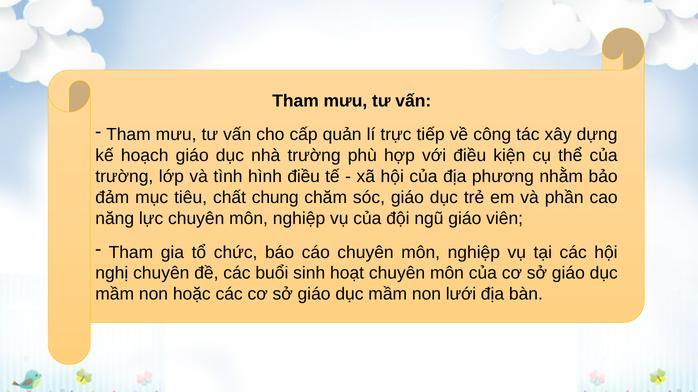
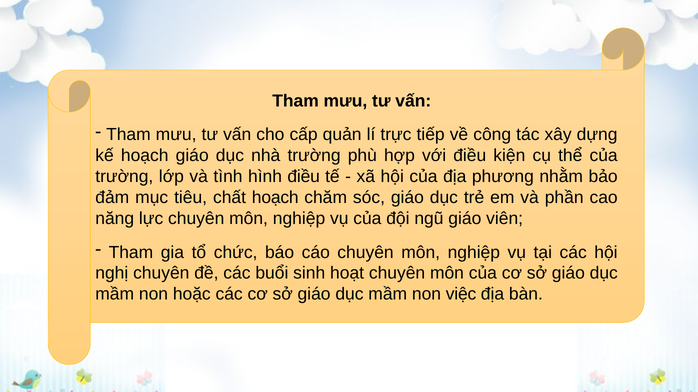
chất chung: chung -> hoạch (275, 198)
lưới: lưới -> việc (461, 295)
